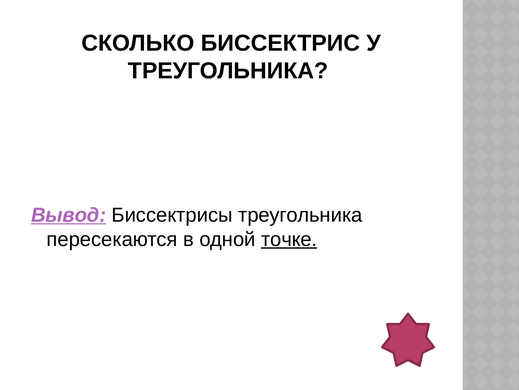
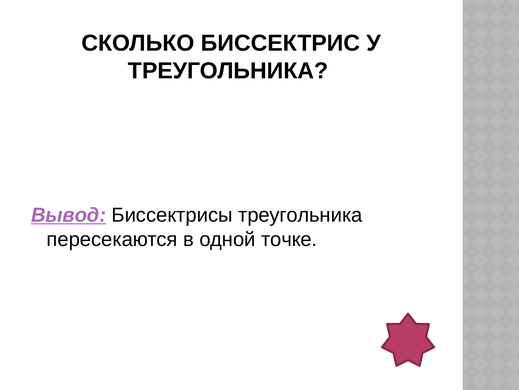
точке underline: present -> none (289, 239)
